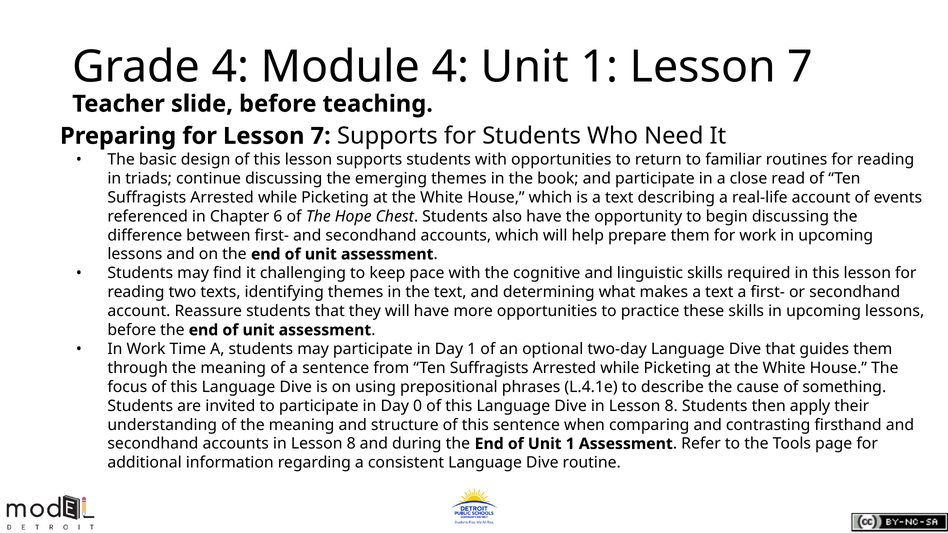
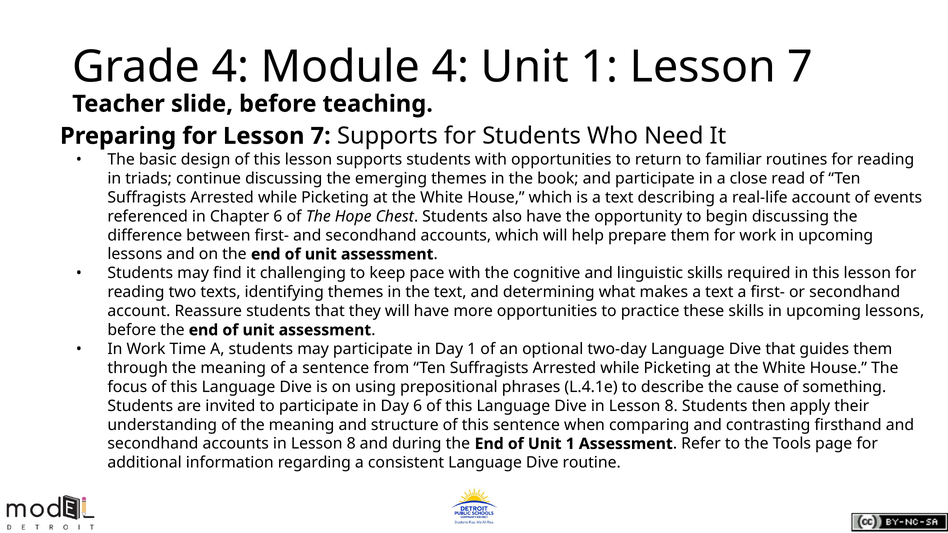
Day 0: 0 -> 6 (418, 406)
